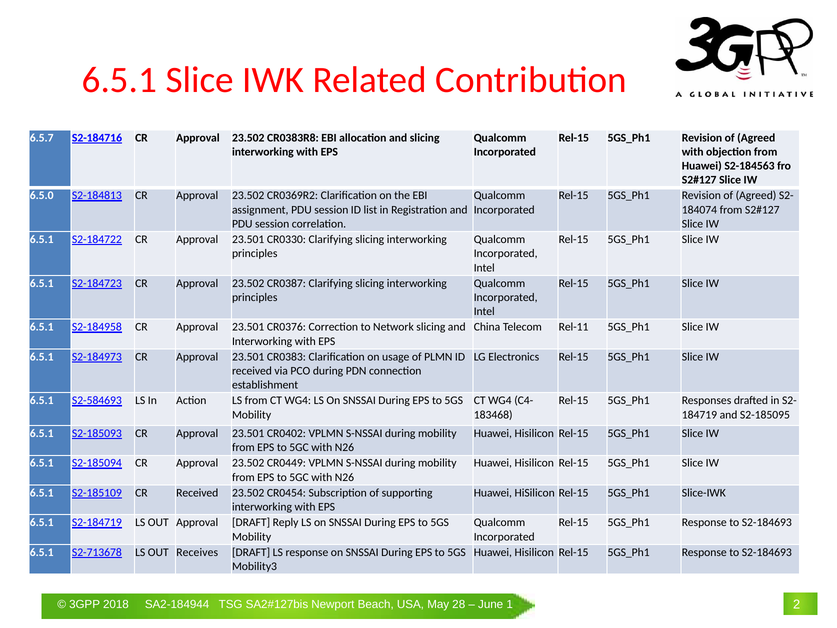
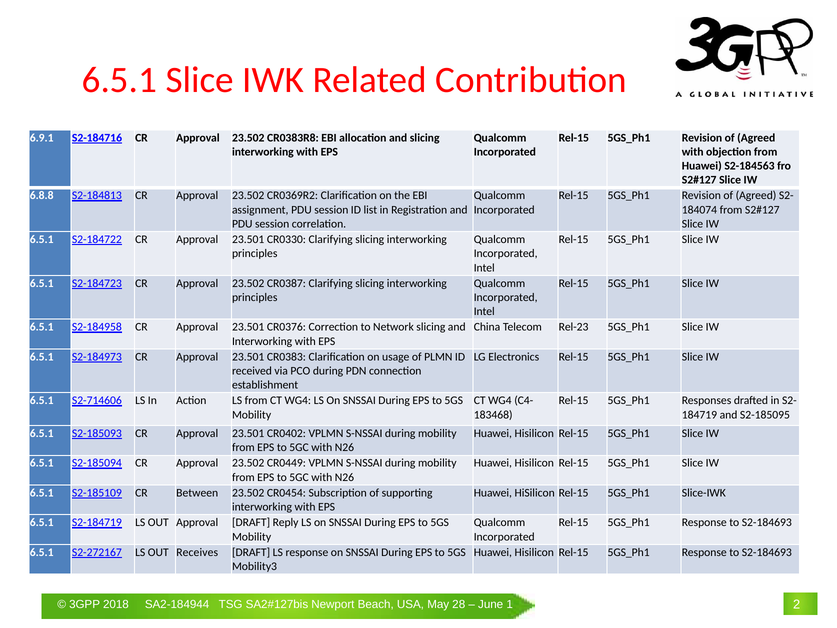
6.5.7: 6.5.7 -> 6.9.1 (42, 138)
6.5.0: 6.5.0 -> 6.8.8 (42, 196)
Rel-11: Rel-11 -> Rel-23 (574, 327)
S2-584693: S2-584693 -> S2-714606 (97, 400)
CR Received: Received -> Between (197, 493)
S2-713678: S2-713678 -> S2-272167 (97, 552)
